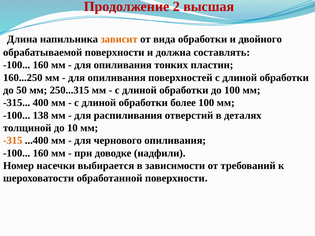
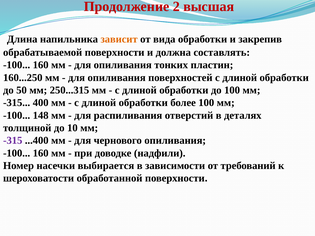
двойного: двойного -> закрепив (260, 39)
138: 138 -> 148 (41, 115)
-315 colour: orange -> purple (13, 141)
